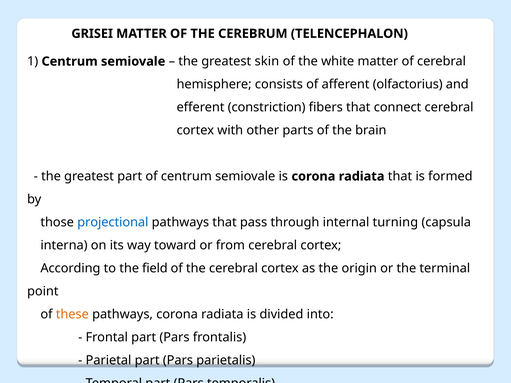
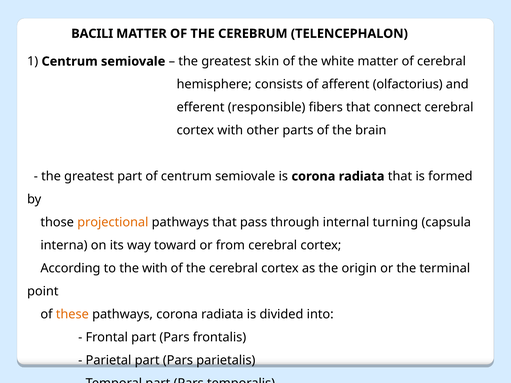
GRISEI: GRISEI -> BACILI (92, 34)
constriction: constriction -> responsible (267, 107)
projectional colour: blue -> orange (113, 222)
the field: field -> with (155, 268)
